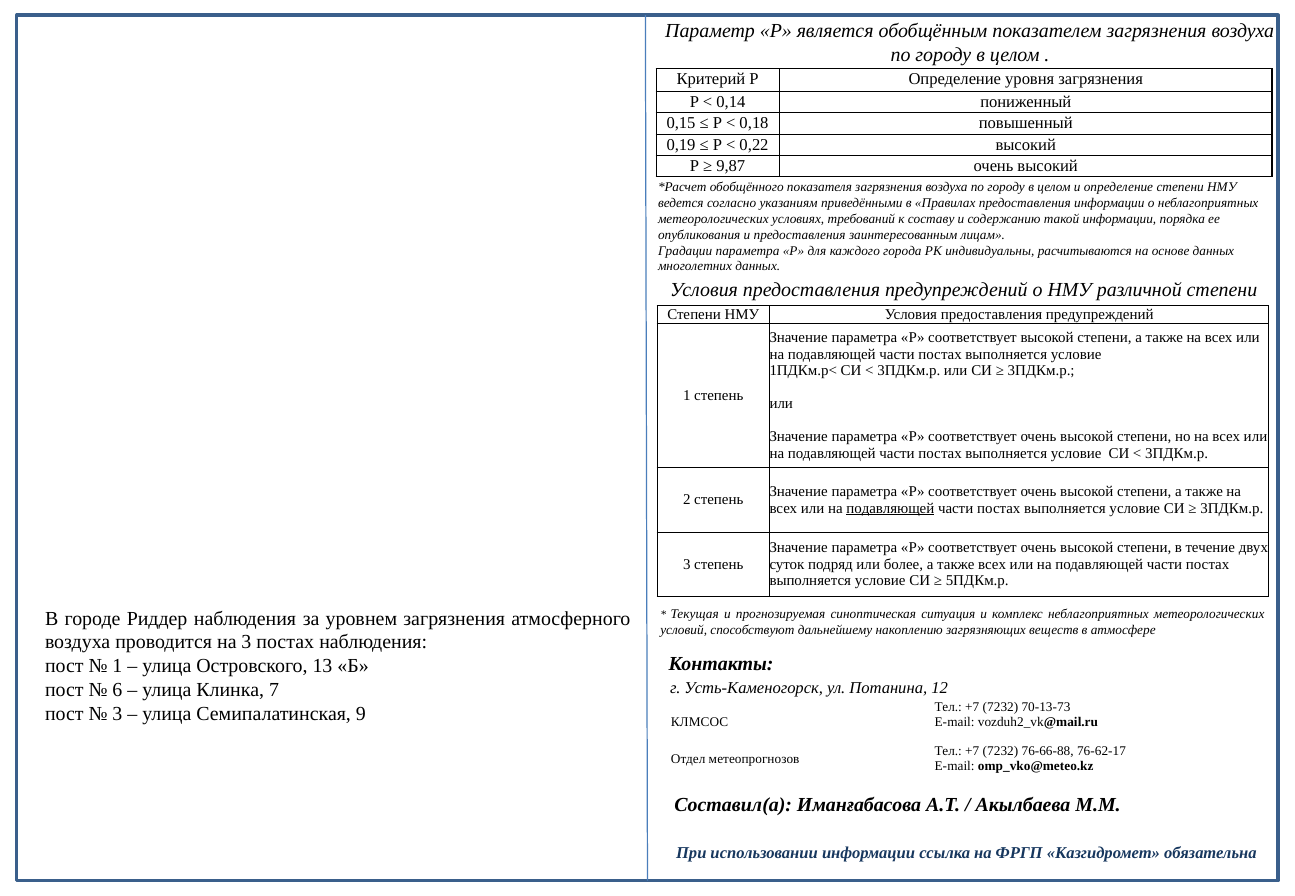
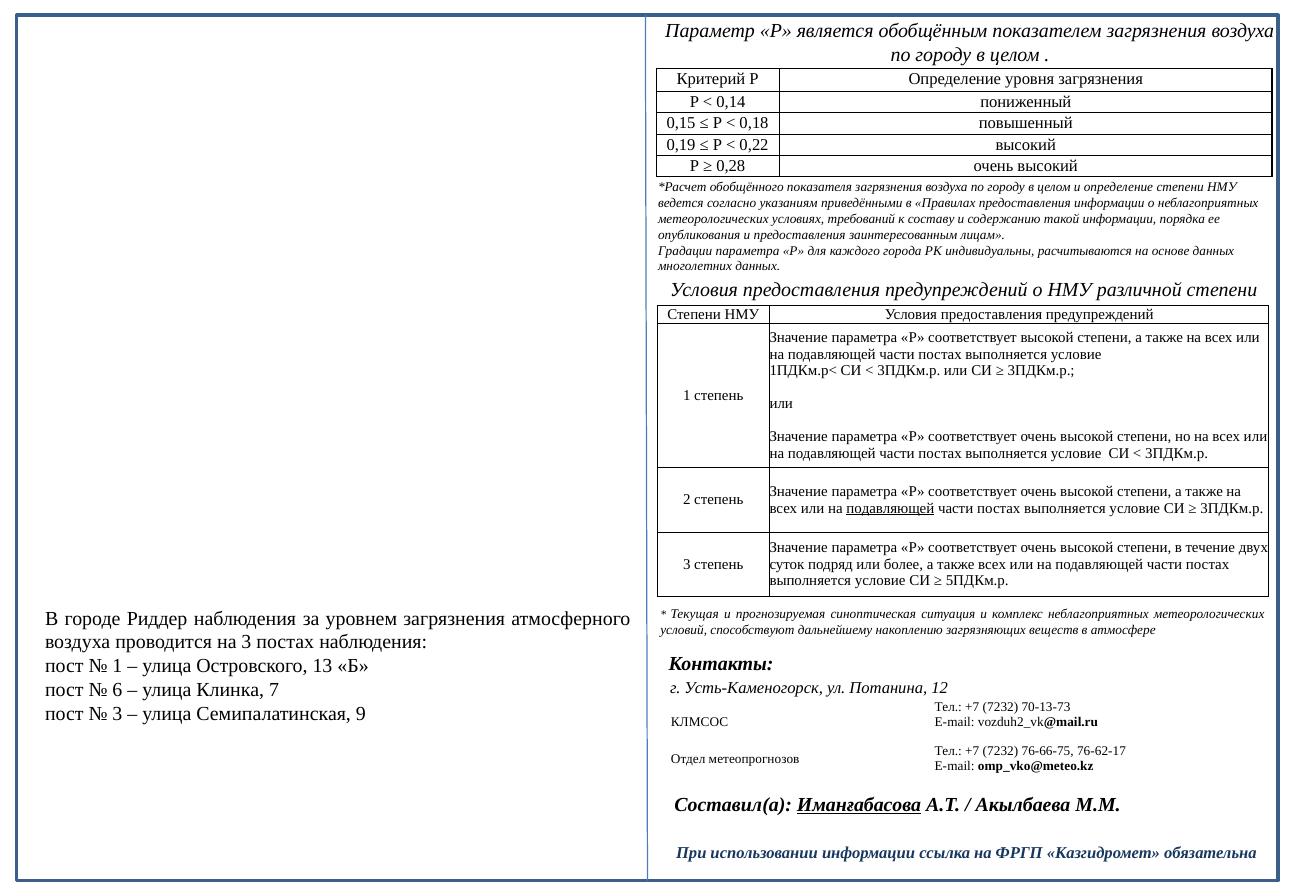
9,87: 9,87 -> 0,28 (731, 166)
76-66-88: 76-66-88 -> 76-66-75 (1048, 752)
Иманғабасова underline: none -> present (859, 805)
